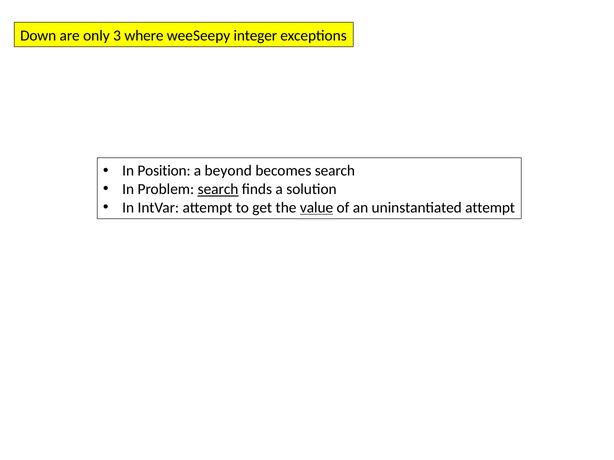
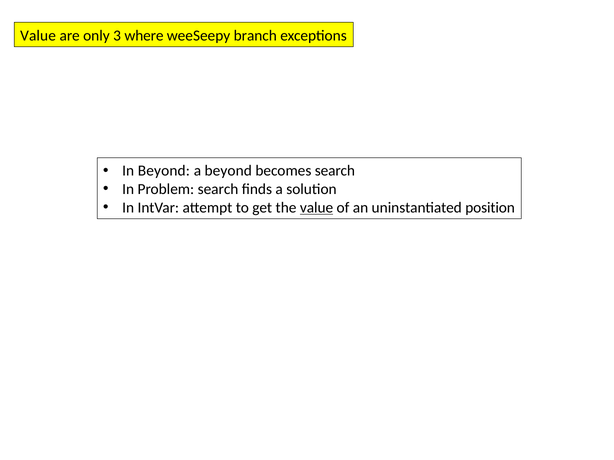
Down: Down -> Value (38, 36)
integer: integer -> branch (255, 36)
In Position: Position -> Beyond (164, 171)
search underline: present -> none (218, 189)
uninstantiated attempt: attempt -> position (490, 208)
